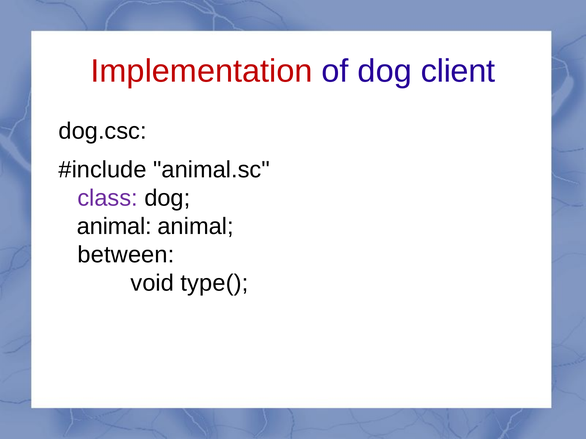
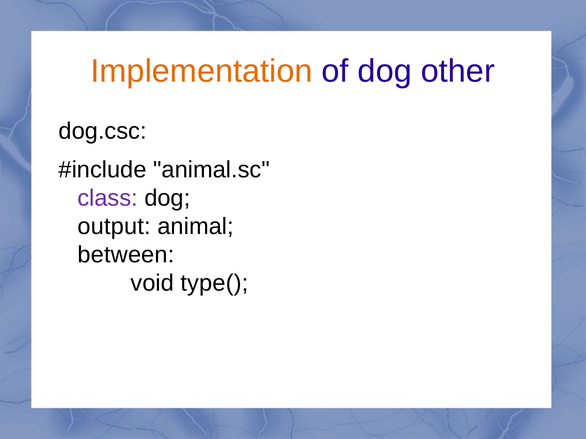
Implementation colour: red -> orange (202, 71)
client: client -> other (458, 71)
animal: animal -> output (114, 227)
